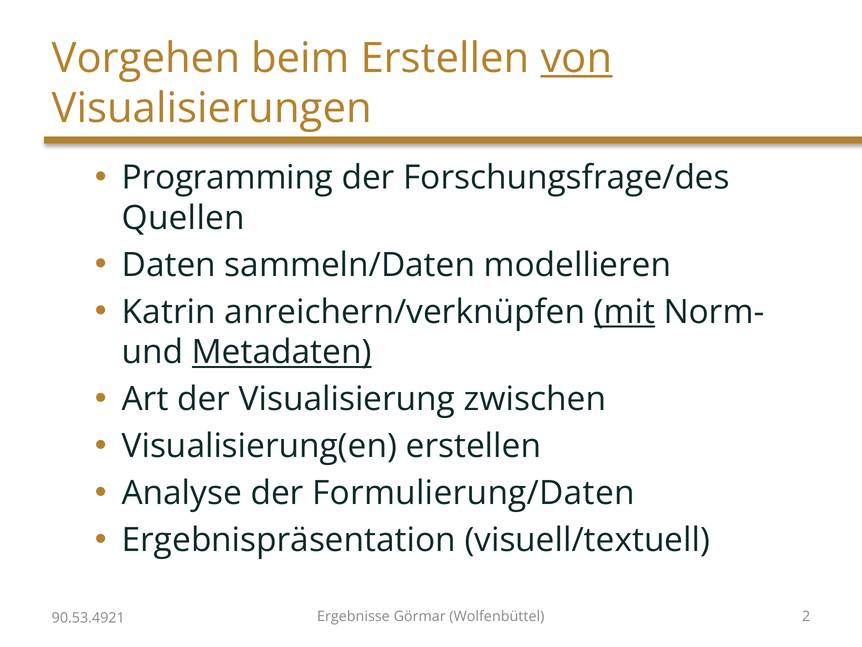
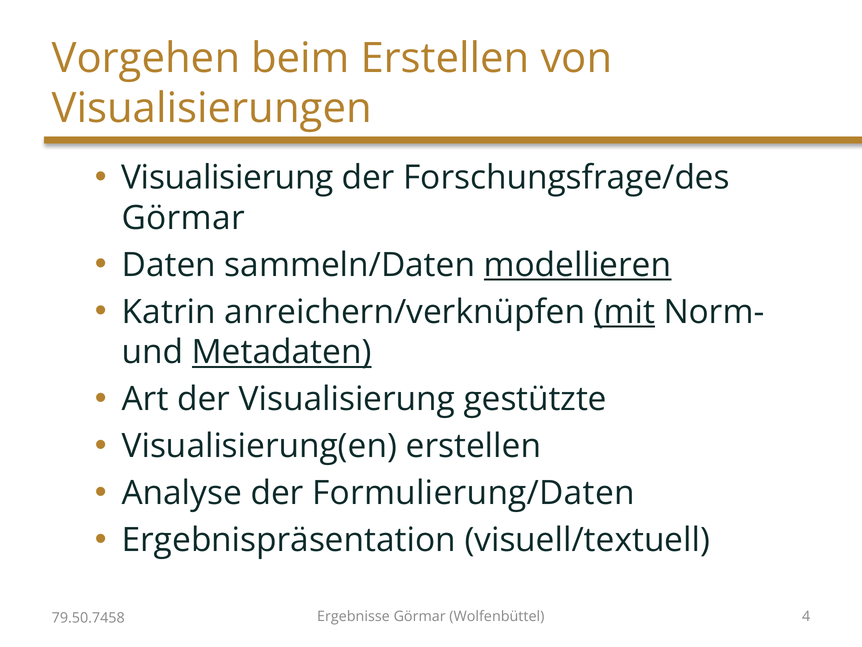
von underline: present -> none (576, 58)
Programming: Programming -> Visualisierung (227, 178)
Quellen: Quellen -> Görmar (183, 218)
modellieren underline: none -> present (578, 265)
zwischen: zwischen -> gestützte (535, 399)
2: 2 -> 4 (806, 616)
90.53.4921: 90.53.4921 -> 79.50.7458 (88, 617)
